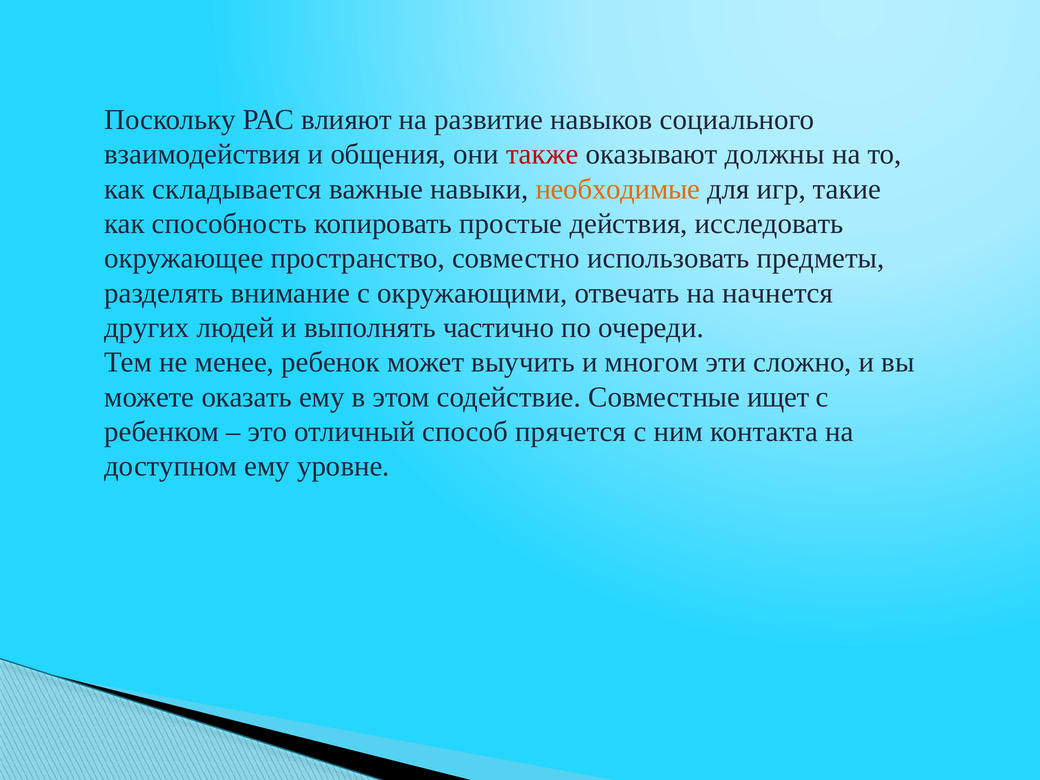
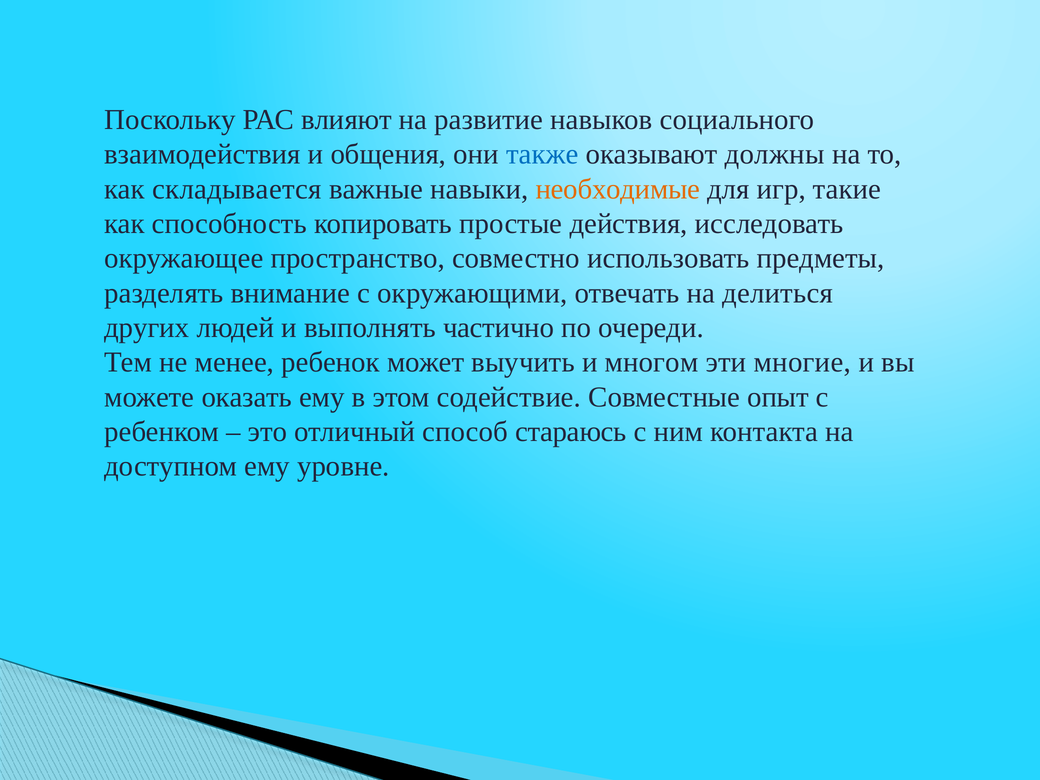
также colour: red -> blue (542, 154)
начнется: начнется -> делиться (778, 293)
сложно: сложно -> многие (802, 362)
ищет: ищет -> опыт (778, 397)
прячется: прячется -> стараюсь (571, 432)
